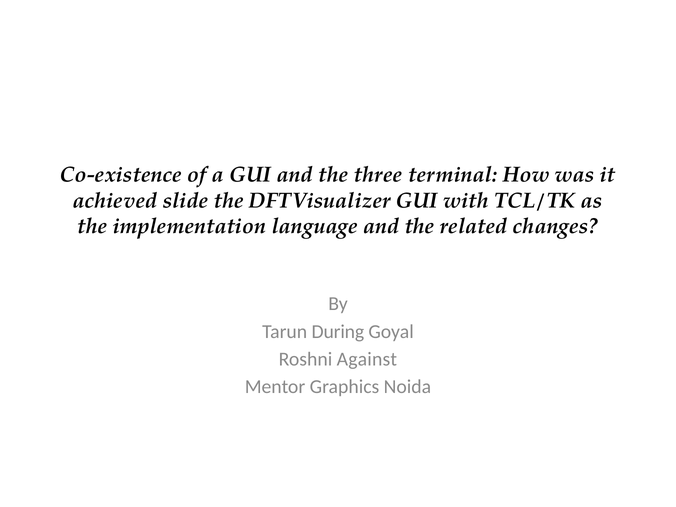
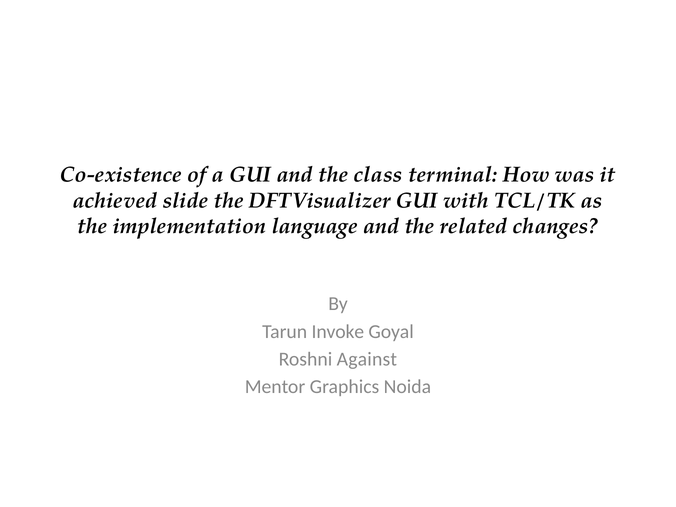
three: three -> class (378, 174)
During: During -> Invoke (338, 331)
